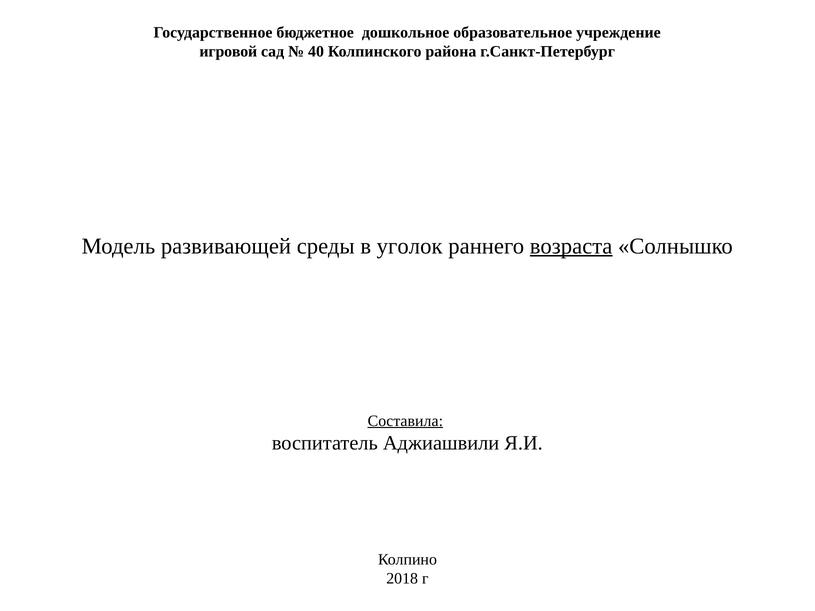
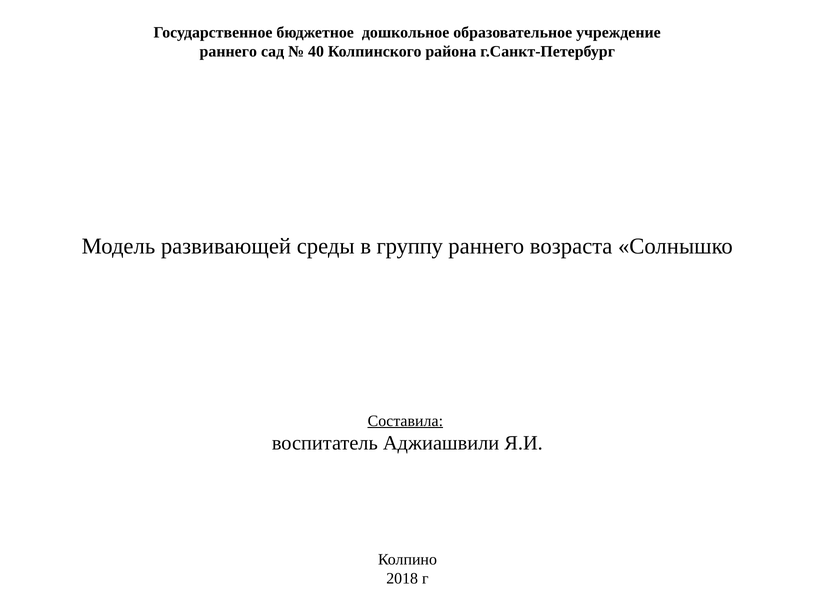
игровой: игровой -> раннего (228, 51)
уголок: уголок -> группу (410, 246)
возраста underline: present -> none (571, 246)
